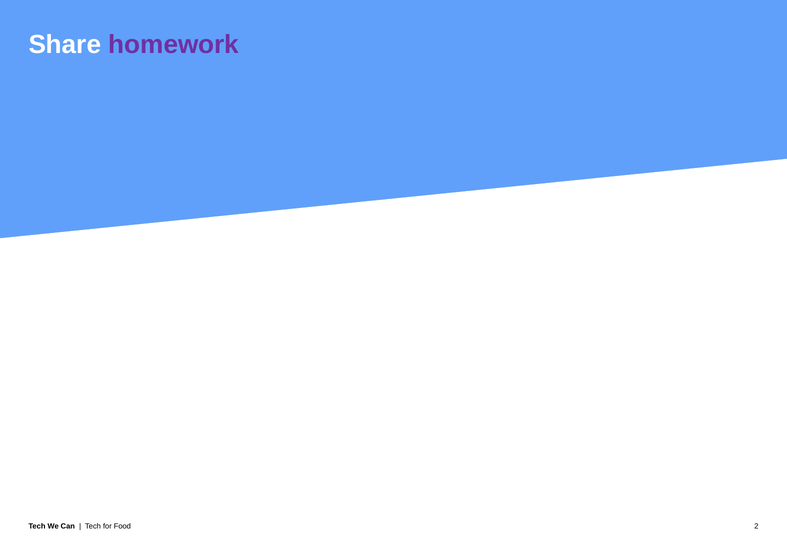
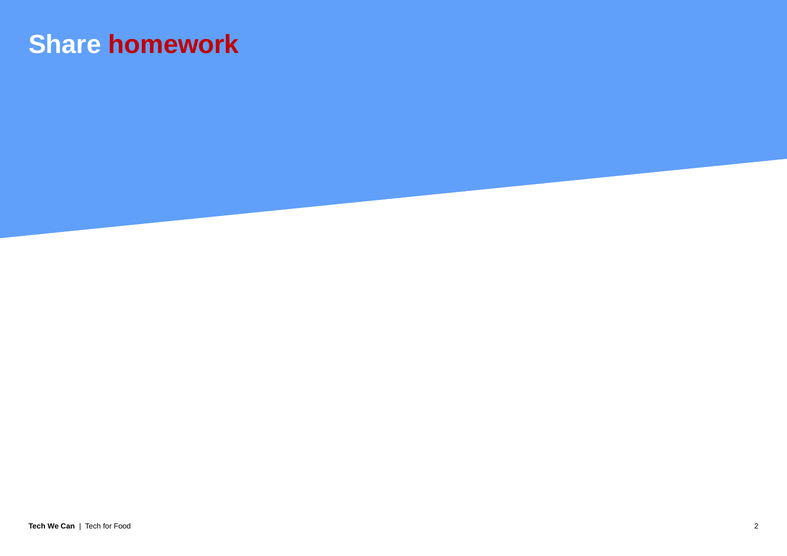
homework colour: purple -> red (174, 44)
